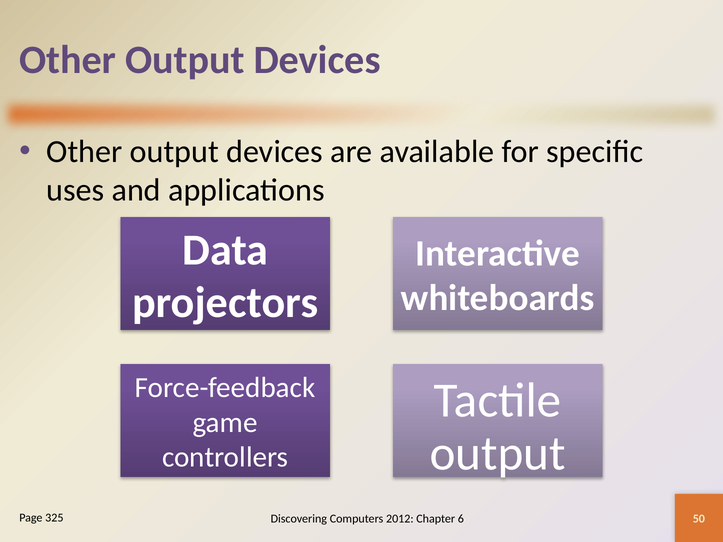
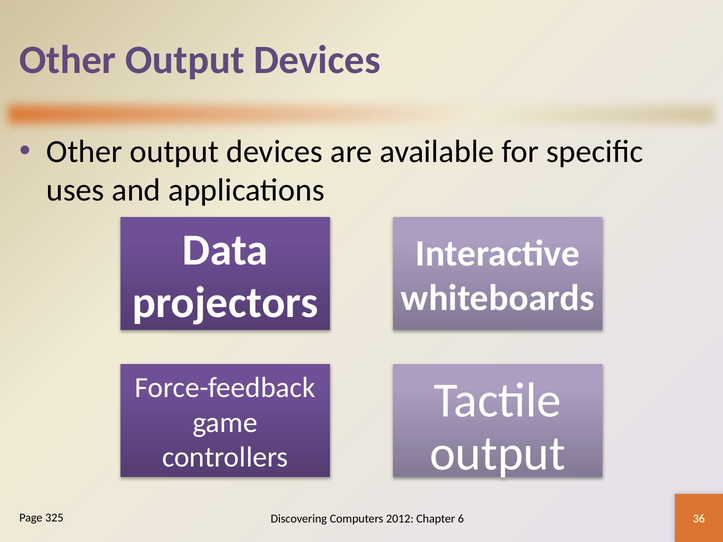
50: 50 -> 36 (699, 519)
